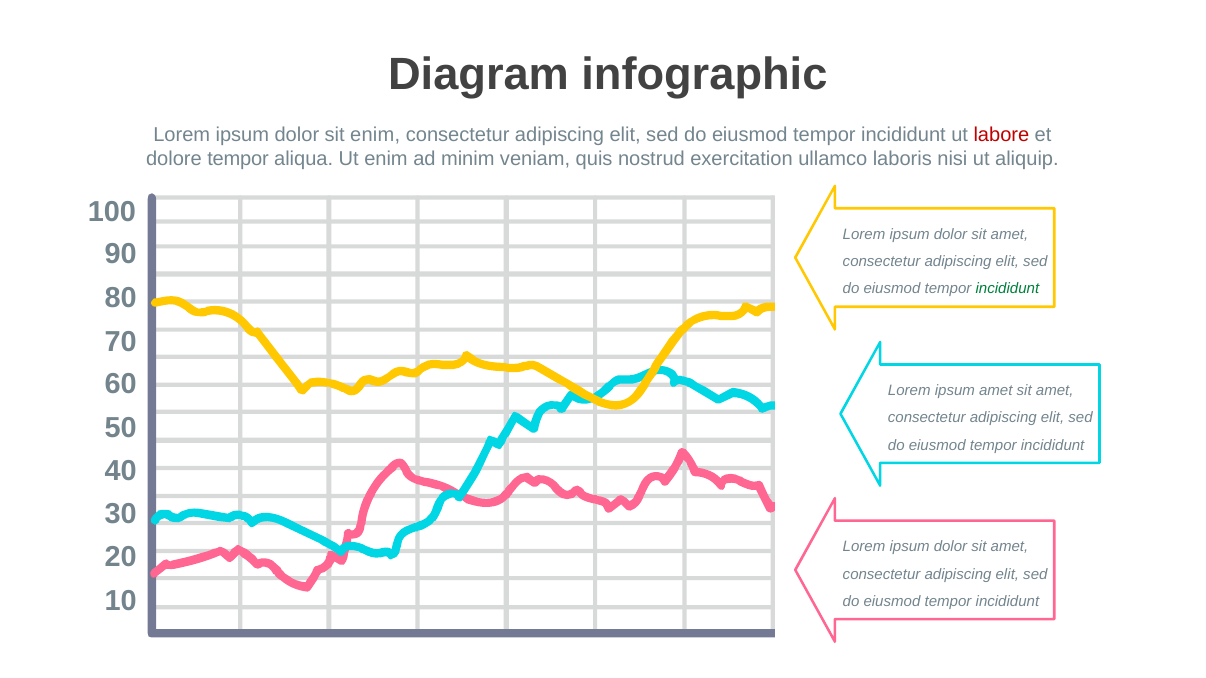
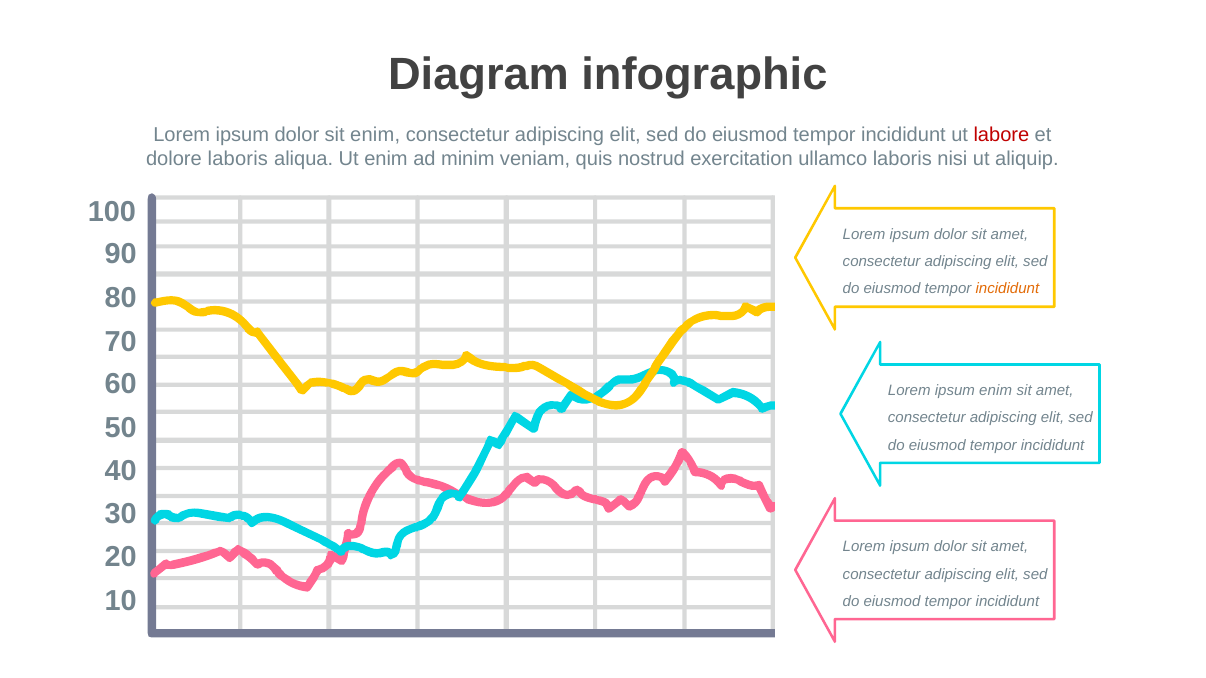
dolore tempor: tempor -> laboris (238, 159)
incididunt colour: green -> orange (1007, 289)
ipsum amet: amet -> enim (996, 391)
